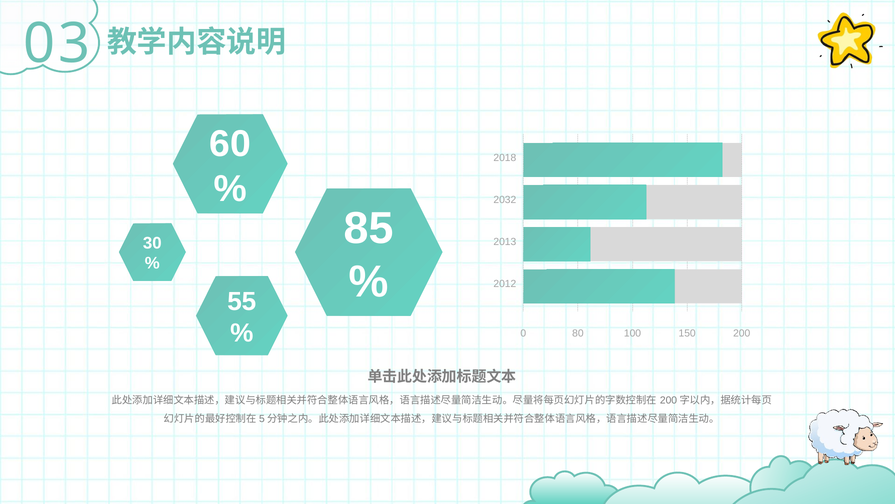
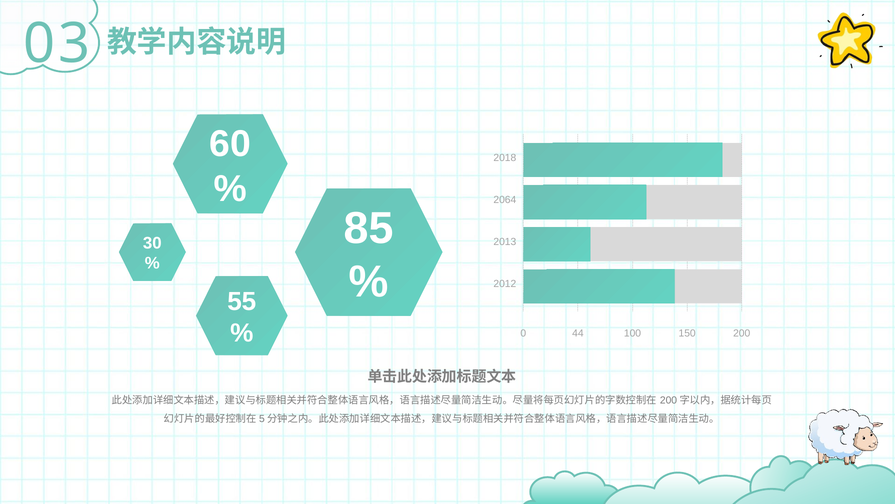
2032: 2032 -> 2064 (505, 200)
80: 80 -> 44 (578, 333)
